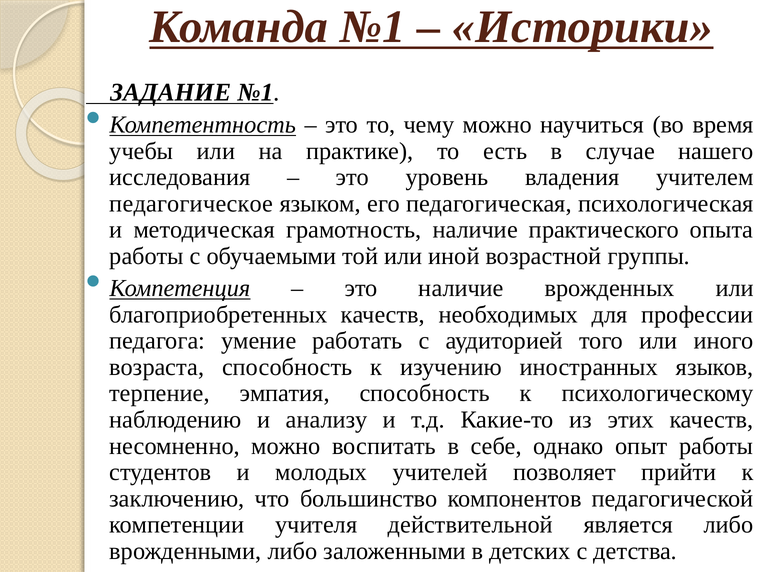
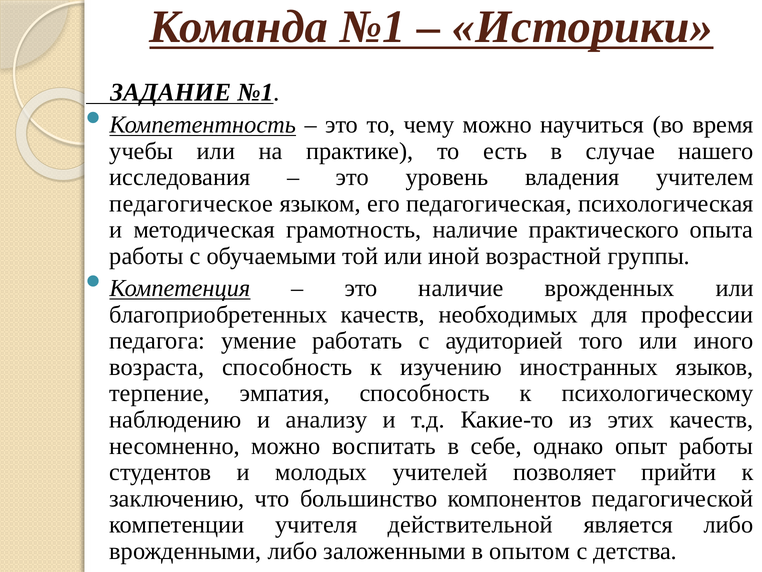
детских: детских -> опытом (530, 551)
